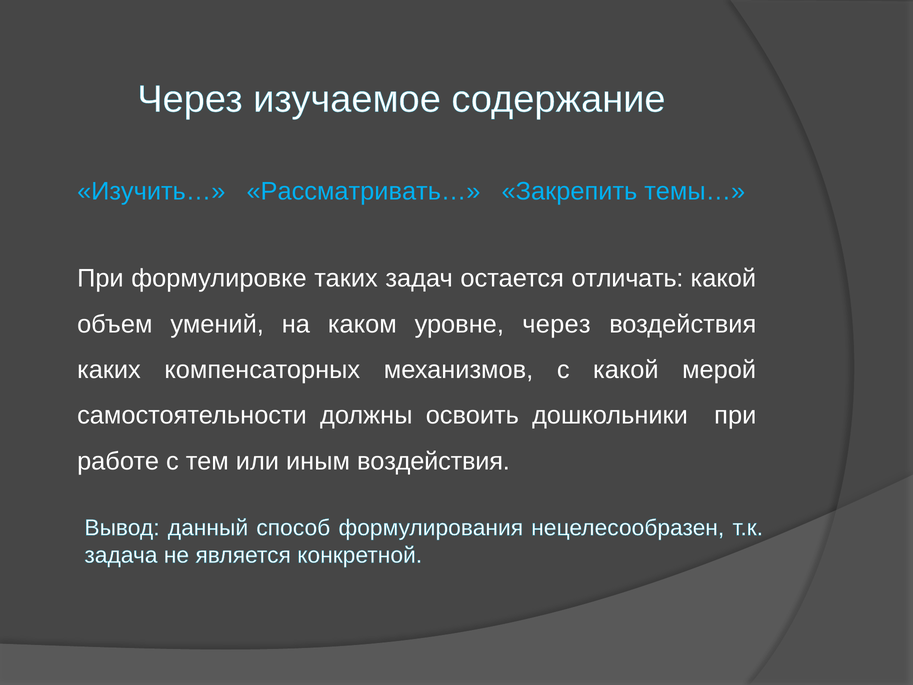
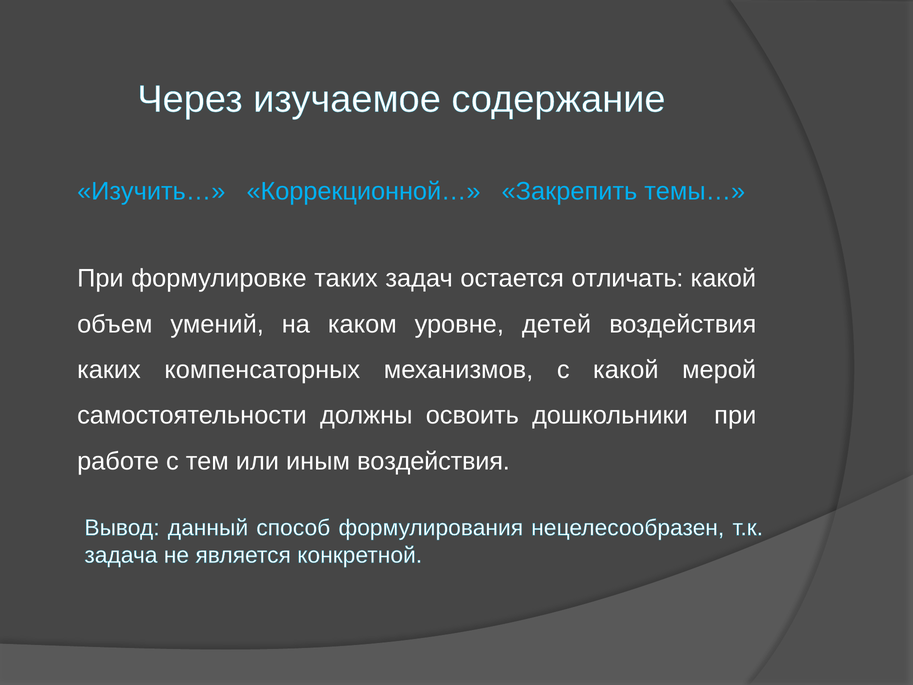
Рассматривать…: Рассматривать… -> Коррекционной… (364, 191)
уровне через: через -> детей (557, 324)
